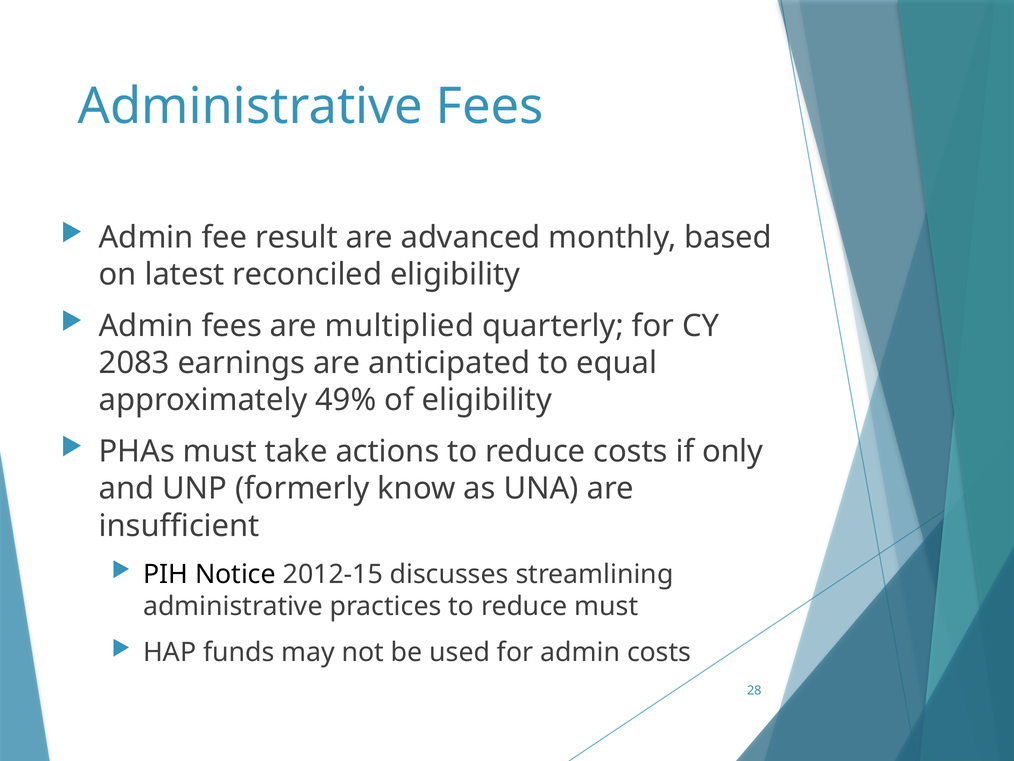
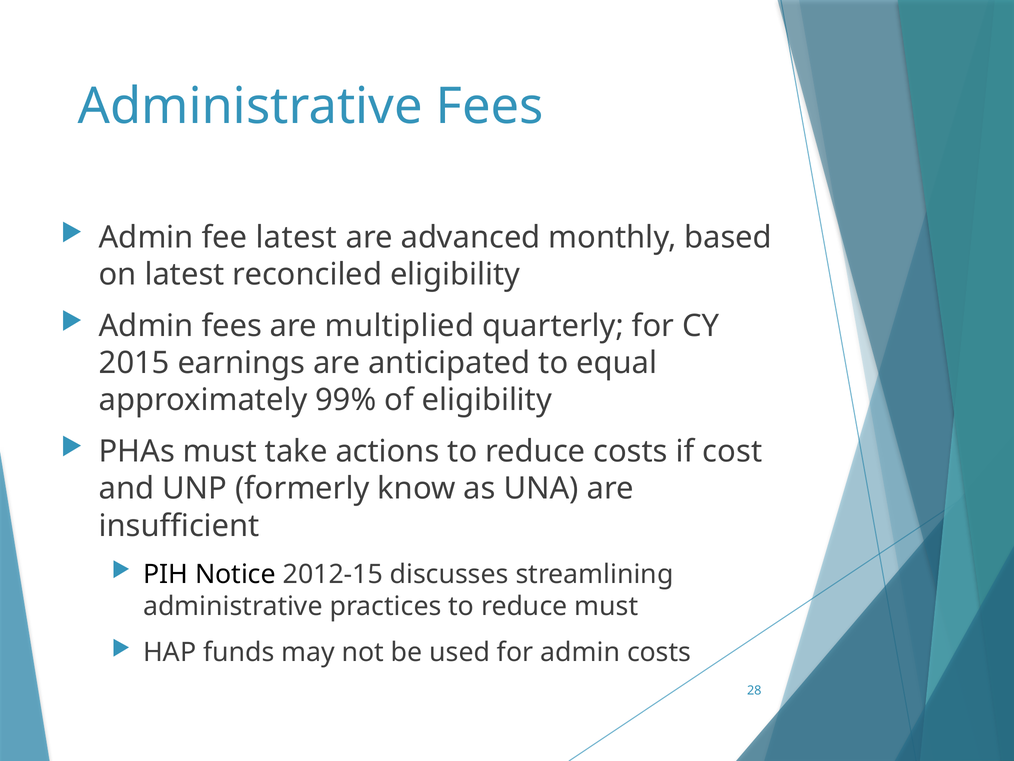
fee result: result -> latest (296, 237)
2083: 2083 -> 2015 (134, 363)
49%: 49% -> 99% (346, 400)
only: only -> cost (732, 451)
